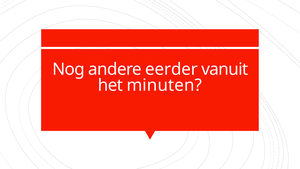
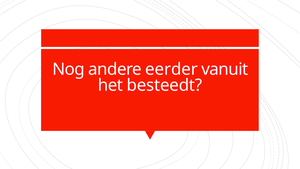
minuten: minuten -> besteedt (164, 85)
